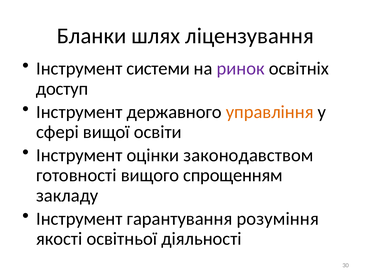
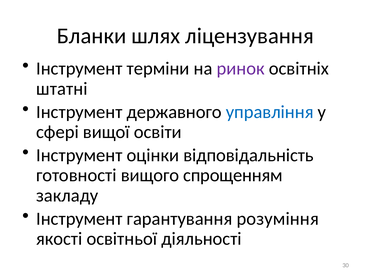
системи: системи -> терміни (158, 69)
доступ: доступ -> штатні (62, 89)
управління colour: orange -> blue (270, 112)
законодавством: законодавством -> відповідальність (248, 155)
